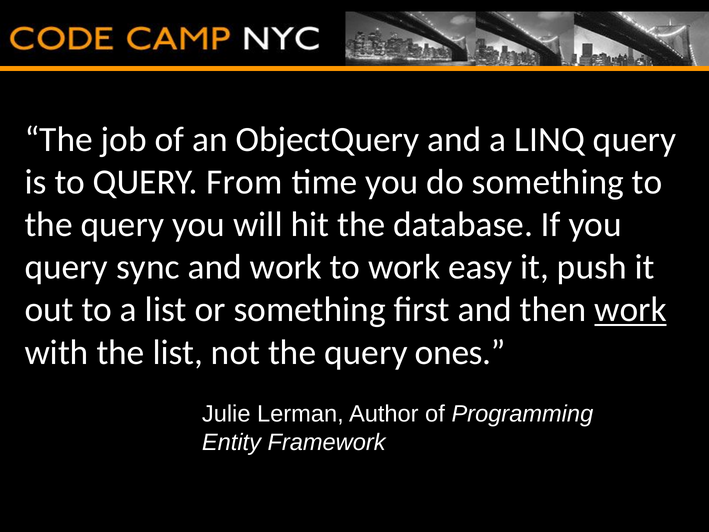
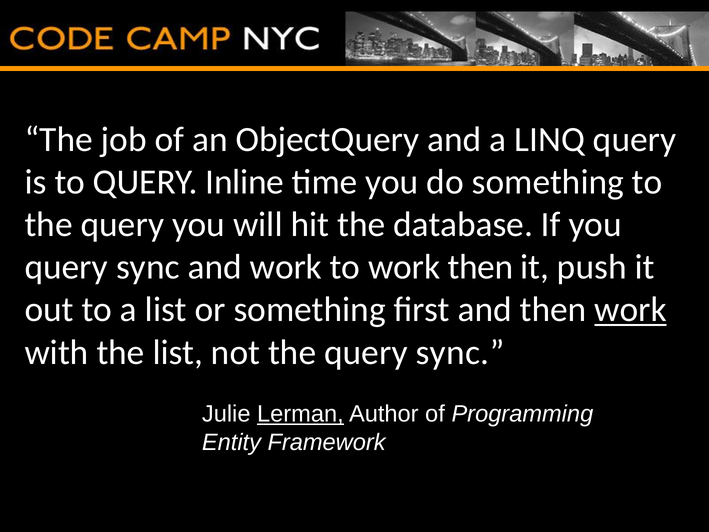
From: From -> Inline (245, 182)
work easy: easy -> then (480, 267)
the query ones: ones -> sync (460, 352)
Lerman underline: none -> present (300, 414)
